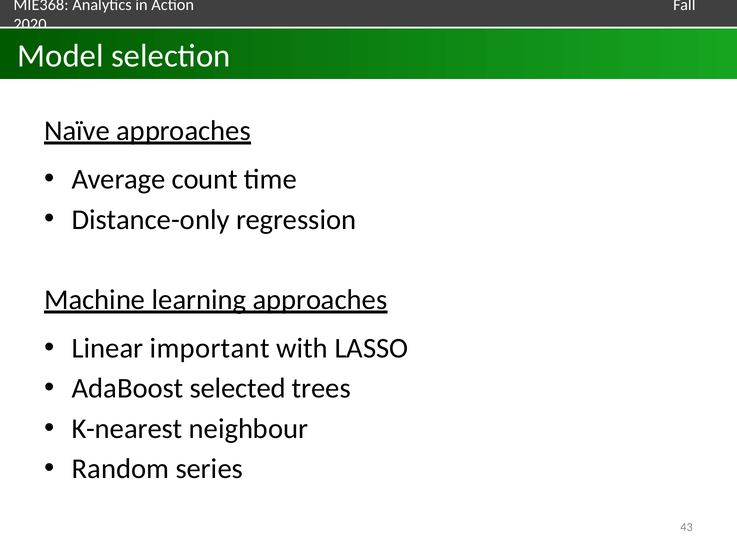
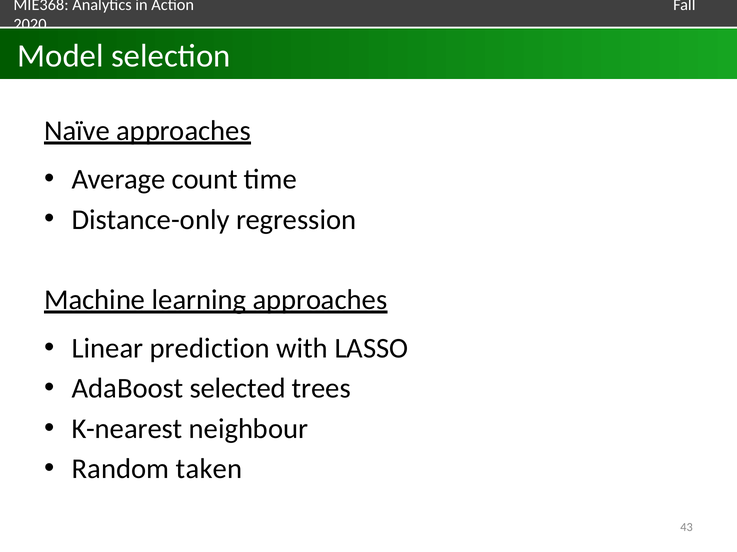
important: important -> prediction (210, 349)
series: series -> taken (209, 469)
